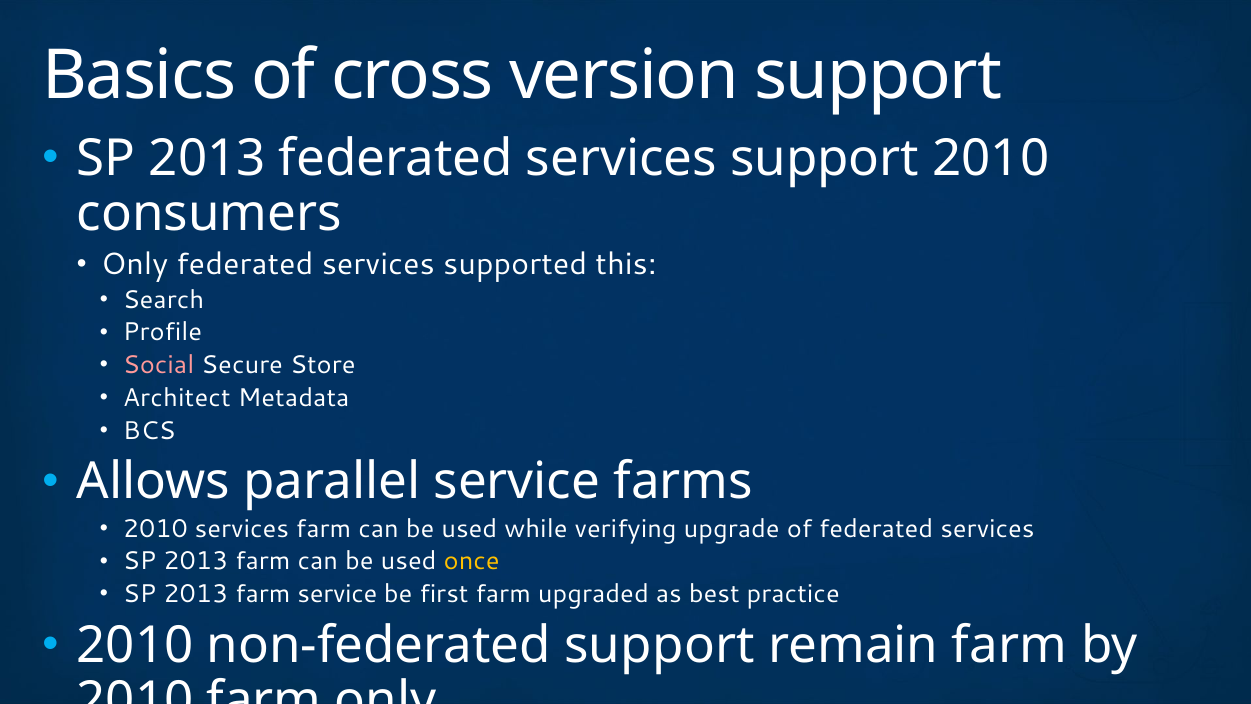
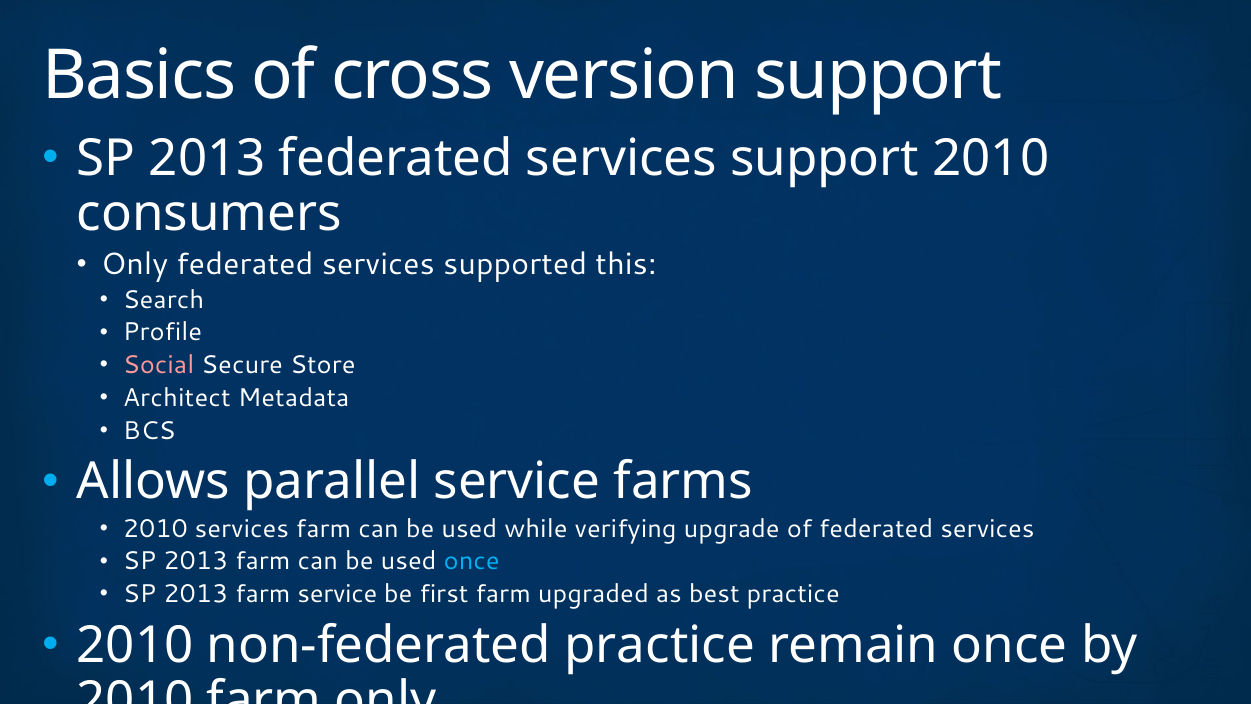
once colour: yellow -> light blue (472, 561)
non-federated support: support -> practice (660, 645)
remain farm: farm -> once (1010, 645)
